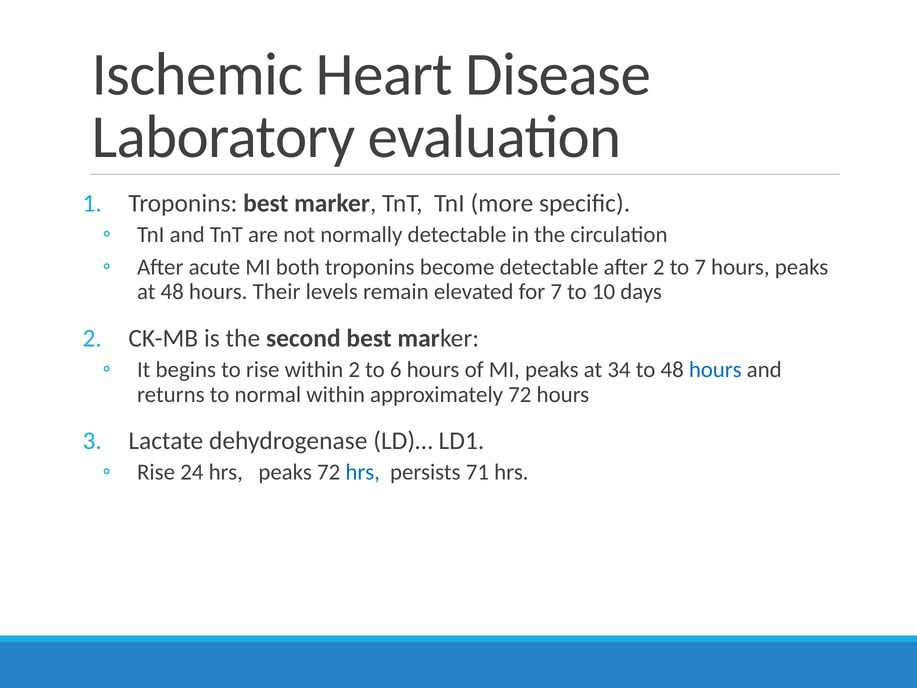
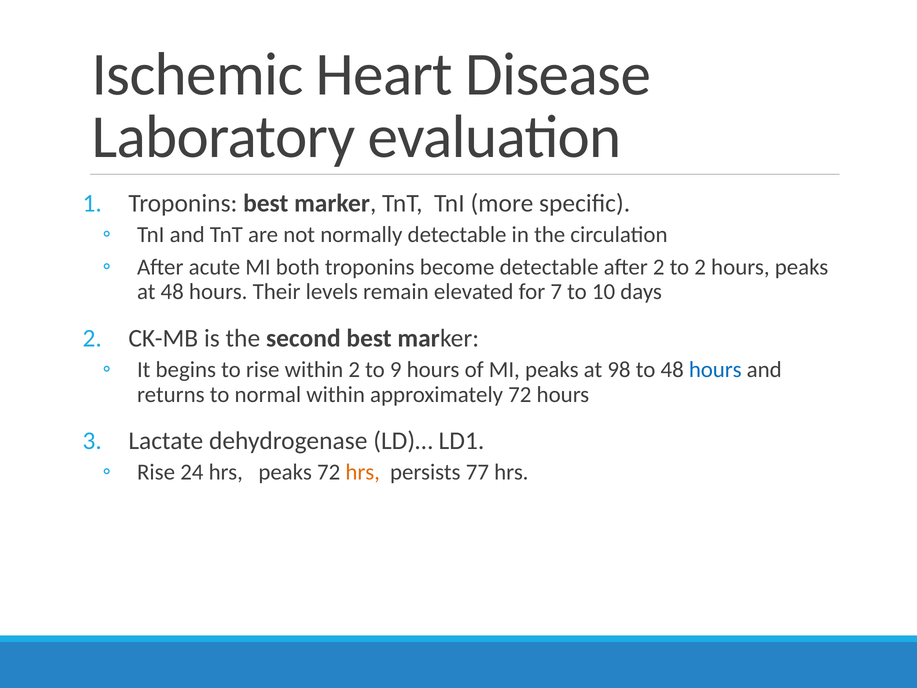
to 7: 7 -> 2 (700, 267)
6: 6 -> 9 (396, 370)
34: 34 -> 98 (619, 370)
hrs colour: blue -> orange (363, 472)
71: 71 -> 77 (477, 472)
